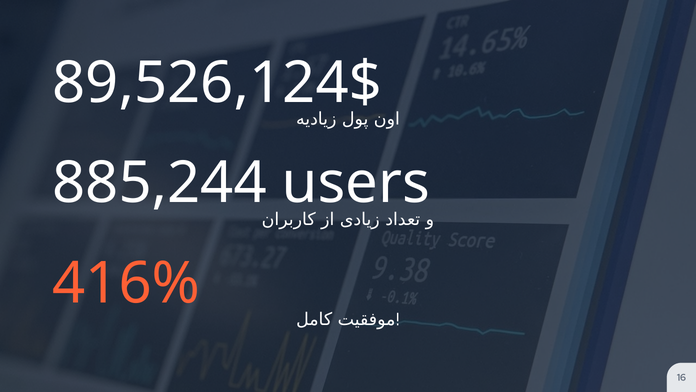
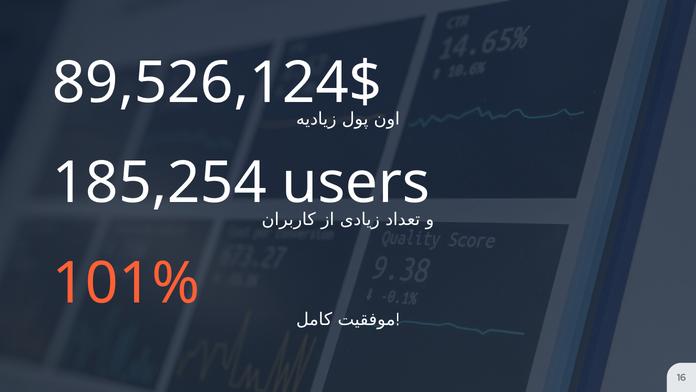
885,244: 885,244 -> 185,254 (160, 183)
416%: 416% -> 101% (126, 283)
